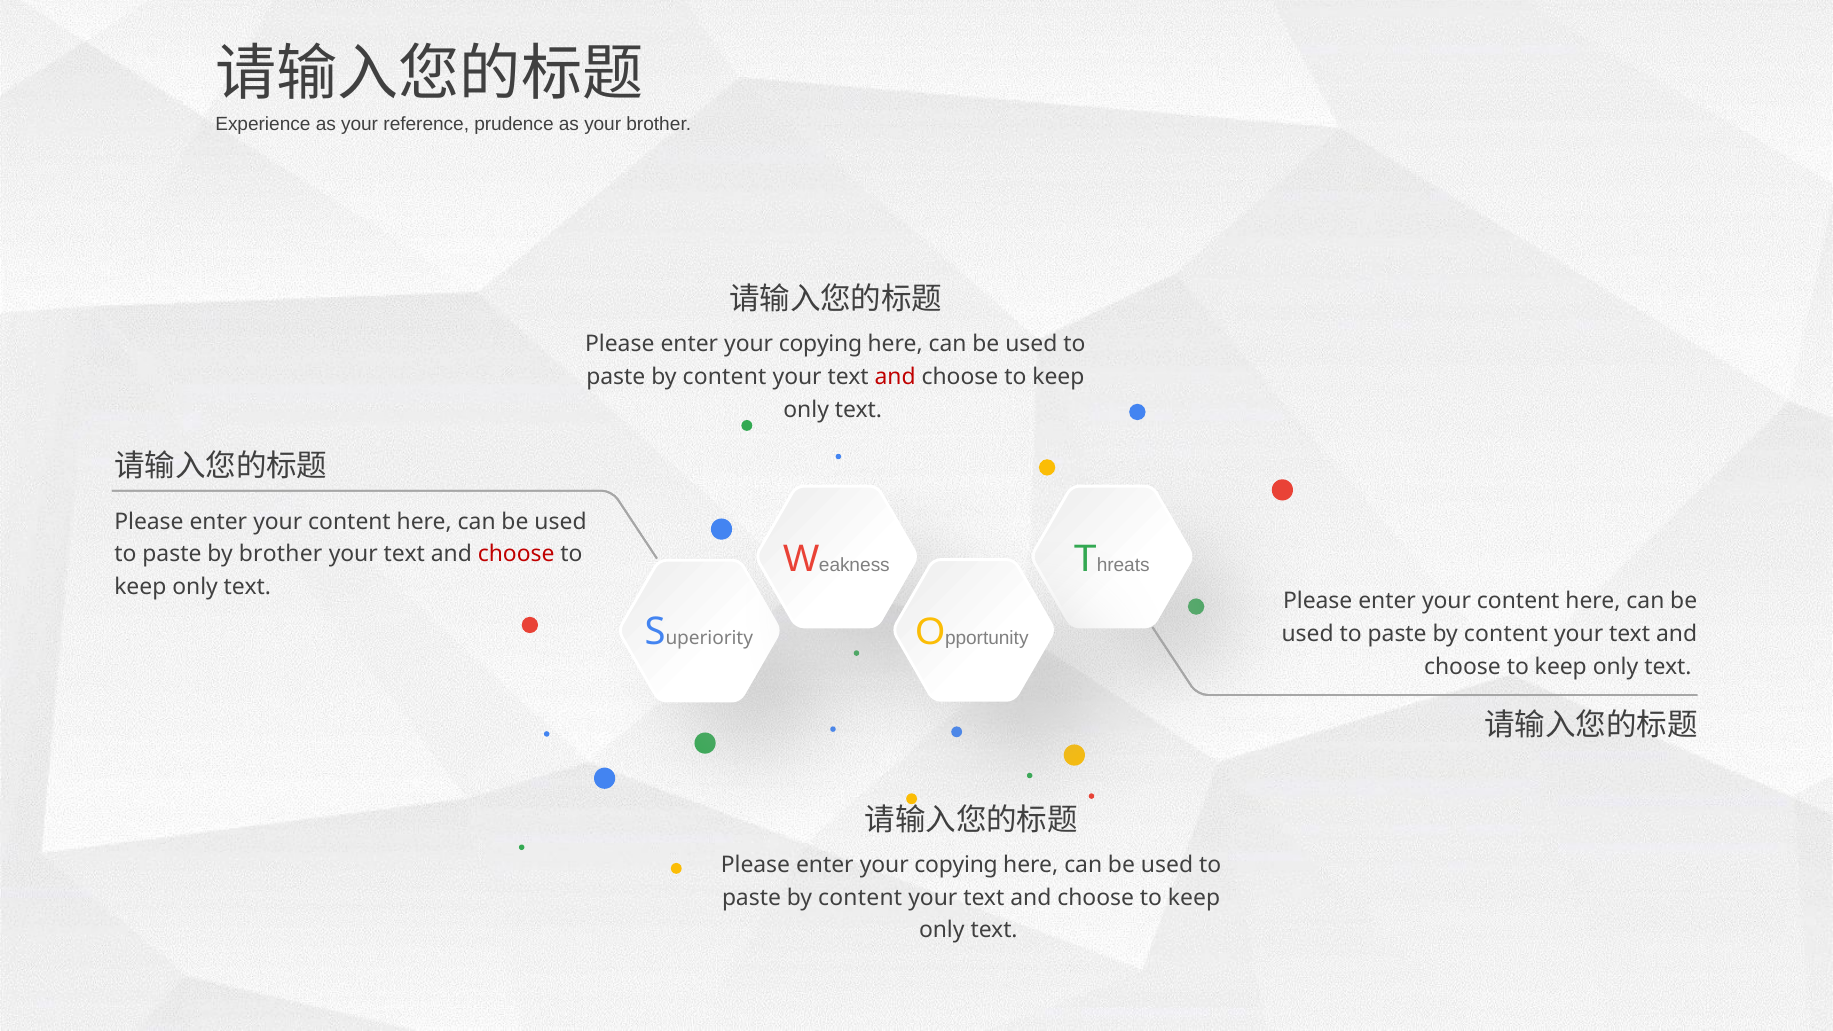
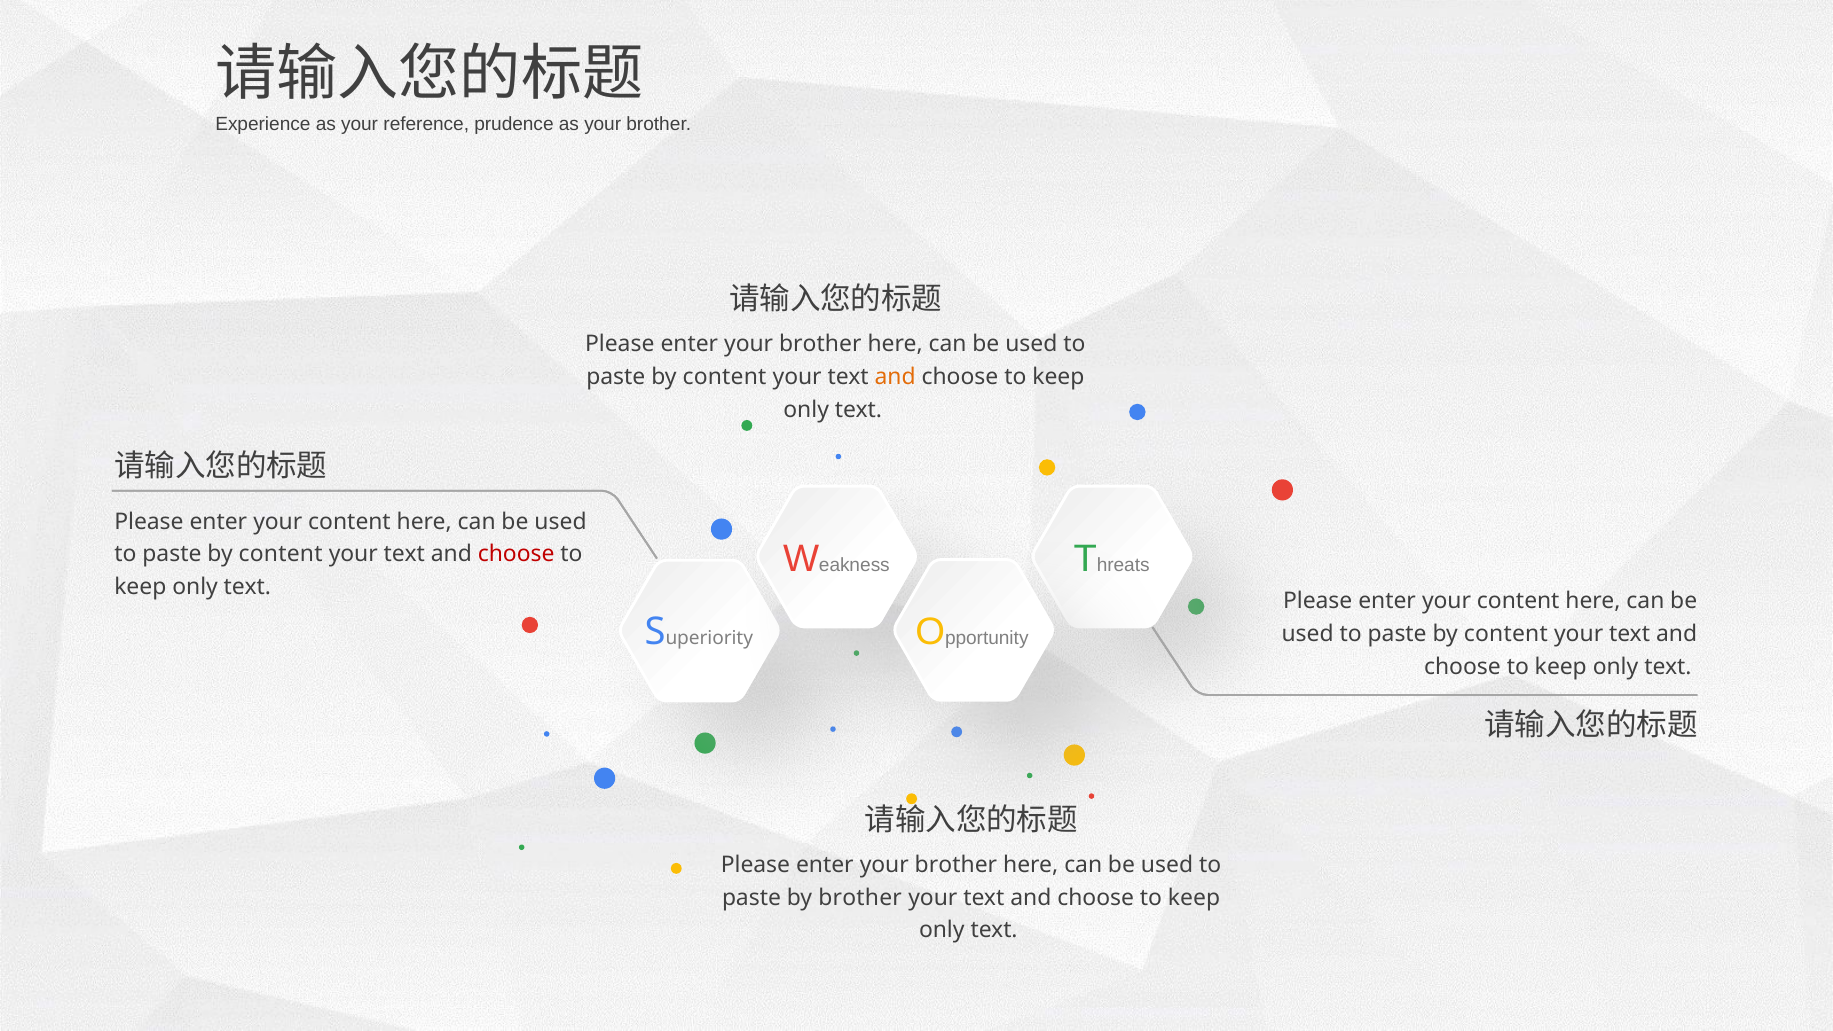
copying: copying -> brother (820, 344)
and colour: red -> orange (895, 377)
brother: brother -> content (281, 554)
copying: copying -> brother (956, 865)
content: content -> brother (860, 897)
